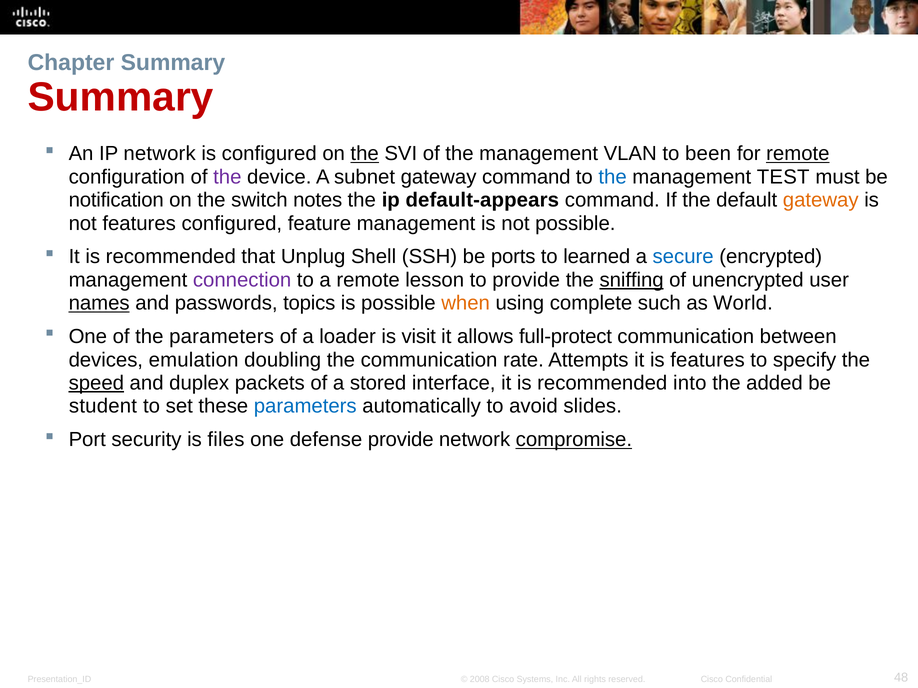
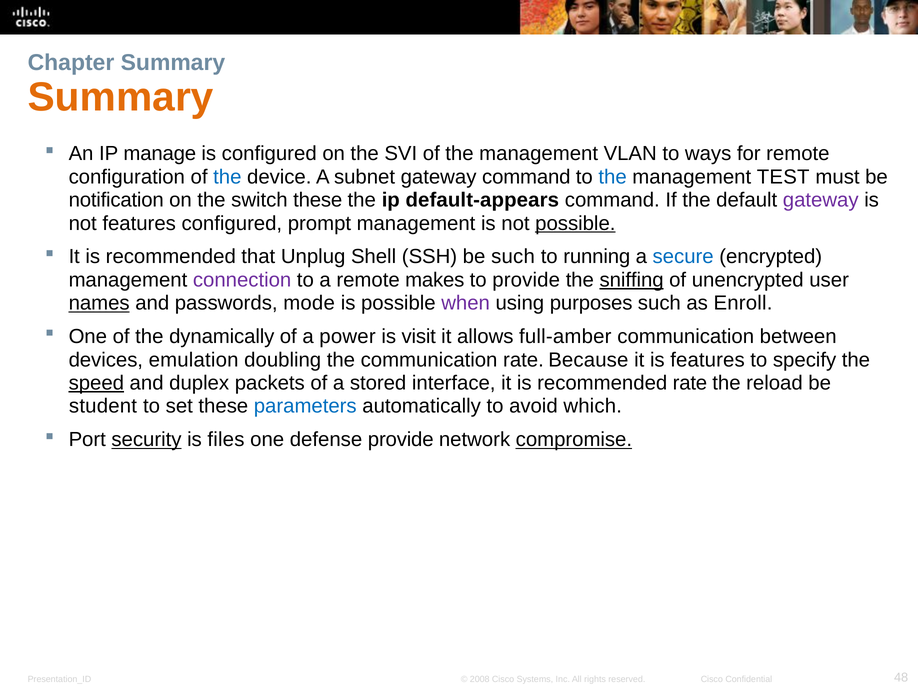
Summary colour: red -> orange (121, 97)
IP network: network -> manage (160, 154)
the underline: present -> none (365, 154)
been: been -> ways (708, 154)
remote underline: present -> none (798, 154)
the colour: purple -> blue (227, 177)
switch notes: notes -> these (318, 200)
gateway colour: orange -> purple (821, 200)
feature: feature -> prompt (319, 223)
possible underline: none -> present (575, 223)
be ports: ports -> such (513, 257)
learned: learned -> running (597, 257)
lesson: lesson -> makes (435, 280)
topics: topics -> mode (309, 303)
when colour: orange -> purple (466, 303)
complete: complete -> purposes (591, 303)
World: World -> Enroll (743, 303)
the parameters: parameters -> dynamically (222, 337)
loader: loader -> power (348, 337)
full-protect: full-protect -> full-amber (565, 337)
Attempts: Attempts -> Because (588, 360)
recommended into: into -> rate (690, 383)
added: added -> reload (774, 383)
slides: slides -> which (593, 407)
security underline: none -> present (146, 440)
